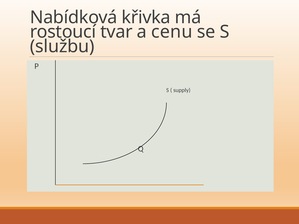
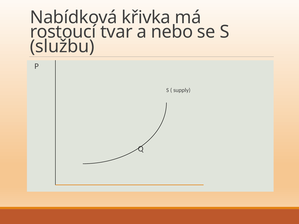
cenu: cenu -> nebo (172, 32)
